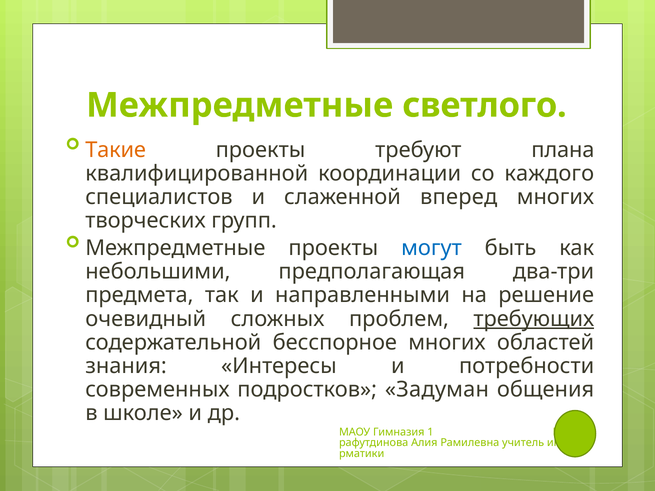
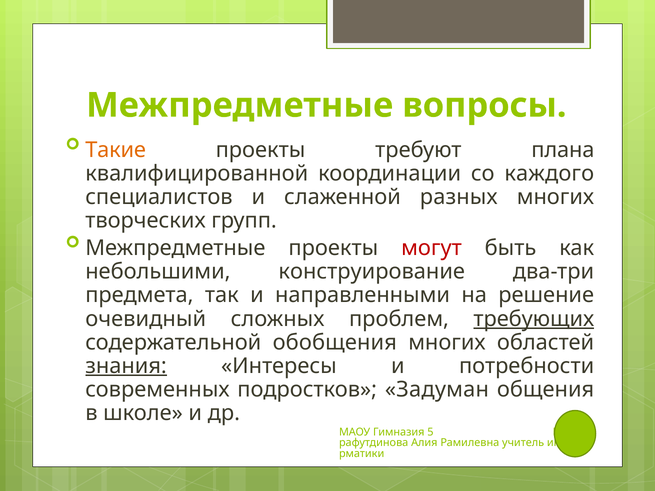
светлого: светлого -> вопросы (484, 105)
вперед: вперед -> разных (459, 197)
могут colour: blue -> red (432, 248)
предполагающая: предполагающая -> конструирование (372, 272)
бесспорное: бесспорное -> обобщения (335, 343)
знания underline: none -> present (126, 366)
1: 1 -> 5 (430, 432)
